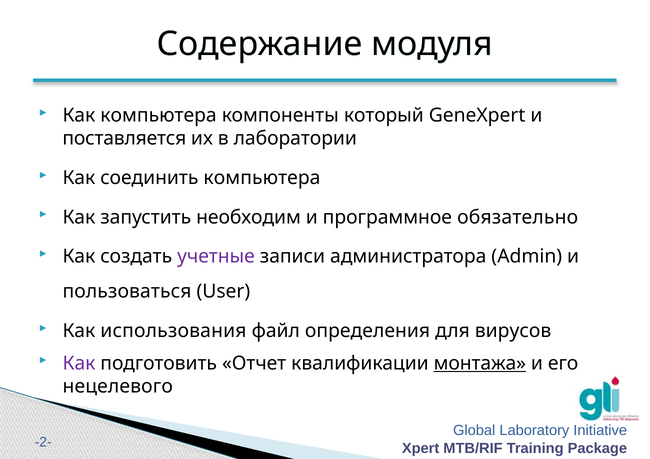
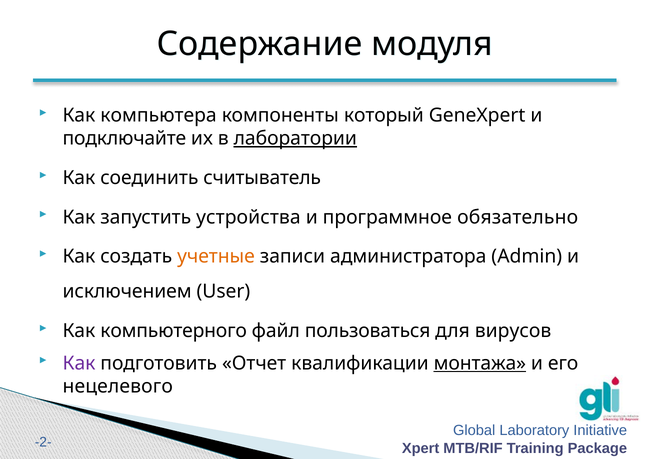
поставляется: поставляется -> подключайте (124, 138)
лаборатории underline: none -> present (295, 138)
соединить компьютера: компьютера -> считыватель (262, 178)
необходим: необходим -> устройства (248, 217)
учетные colour: purple -> orange (216, 256)
пользоваться: пользоваться -> исключением (127, 291)
использования: использования -> компьютерного (174, 331)
определения: определения -> пользоваться (368, 331)
